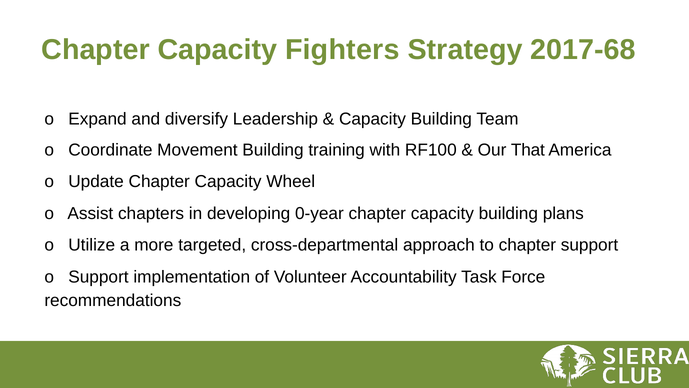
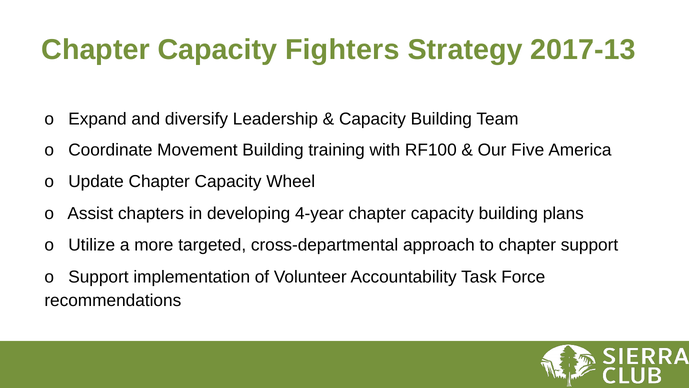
2017-68: 2017-68 -> 2017-13 (583, 50)
That: That -> Five (528, 150)
0-year: 0-year -> 4-year (319, 213)
